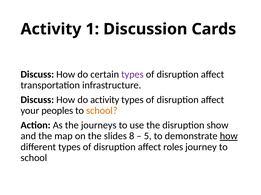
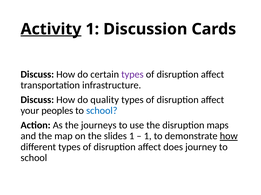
Activity underline: none -> present (51, 29)
do activity: activity -> quality (105, 100)
school colour: orange -> blue (102, 111)
show: show -> maps (218, 126)
slides 8: 8 -> 1 (132, 137)
5: 5 -> 1 (148, 137)
roles: roles -> does (173, 148)
